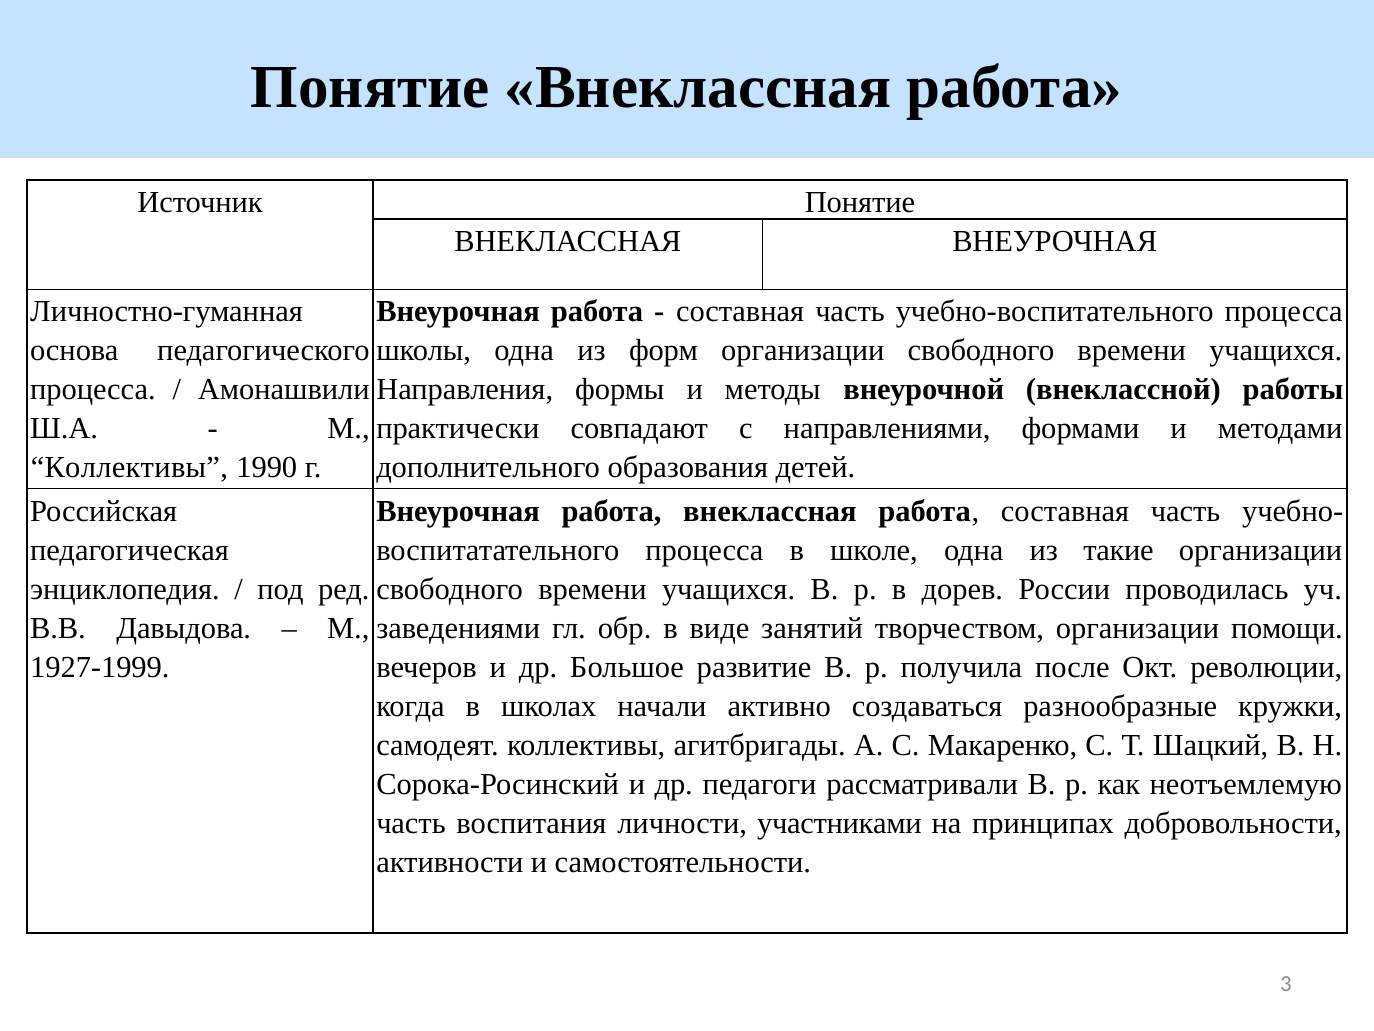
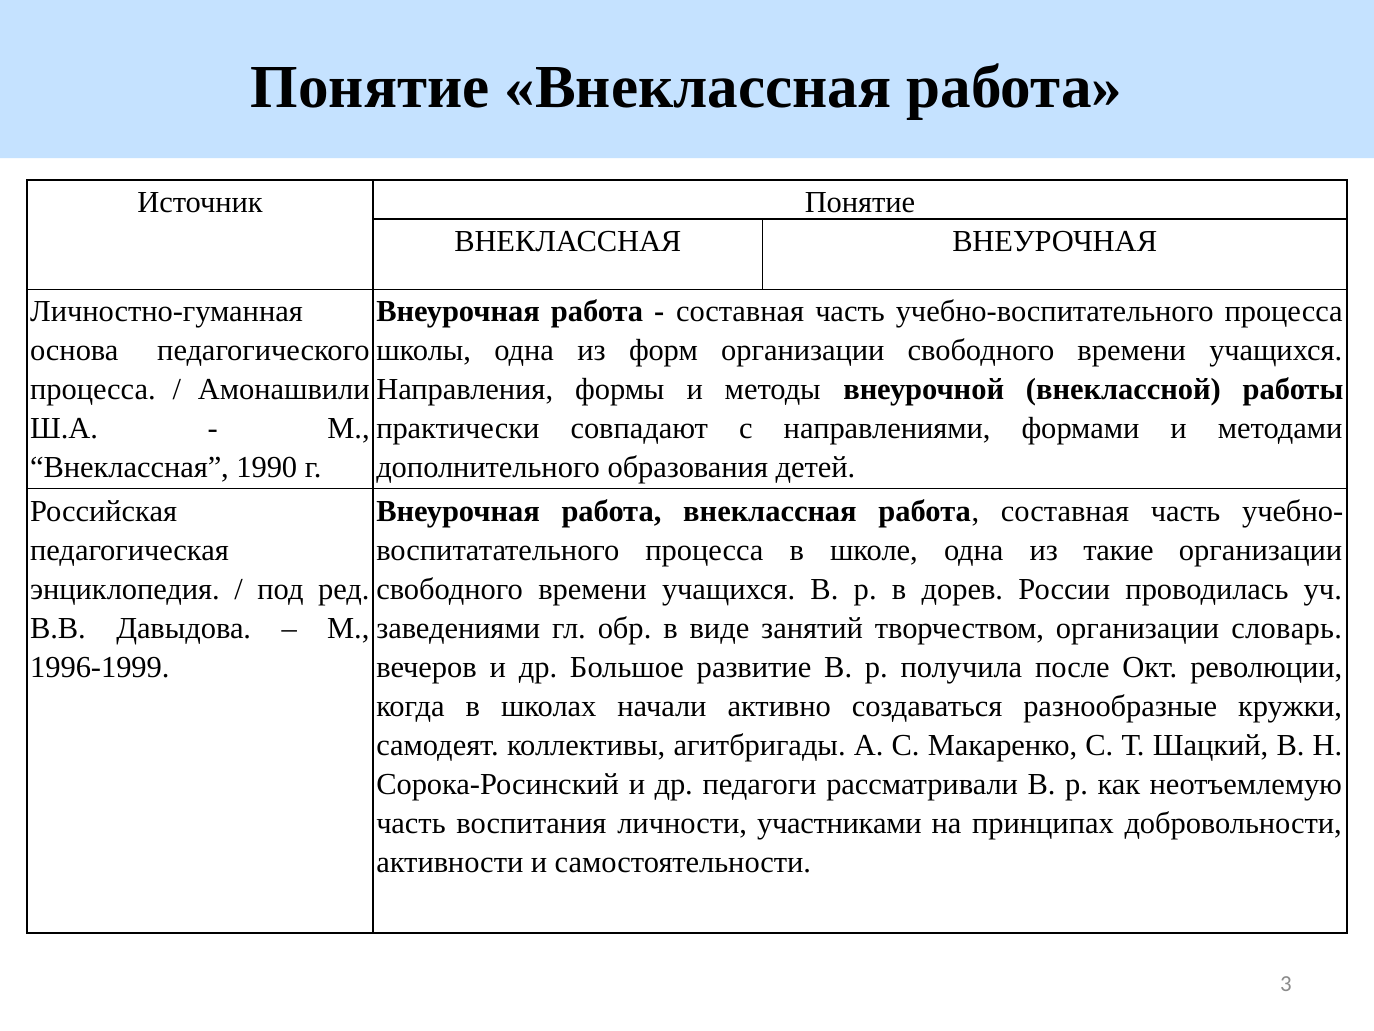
Коллективы: Коллективы -> Внеклассная (130, 468)
помощи: помощи -> словарь (1287, 628)
1927-1999: 1927-1999 -> 1996-1999 (100, 667)
